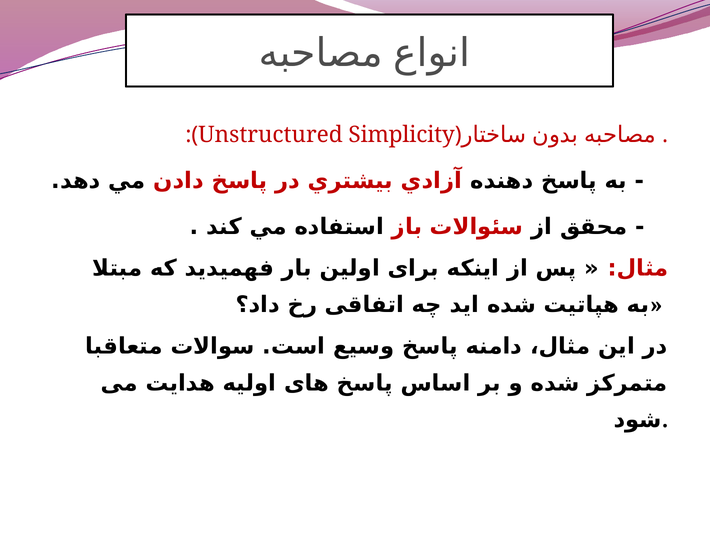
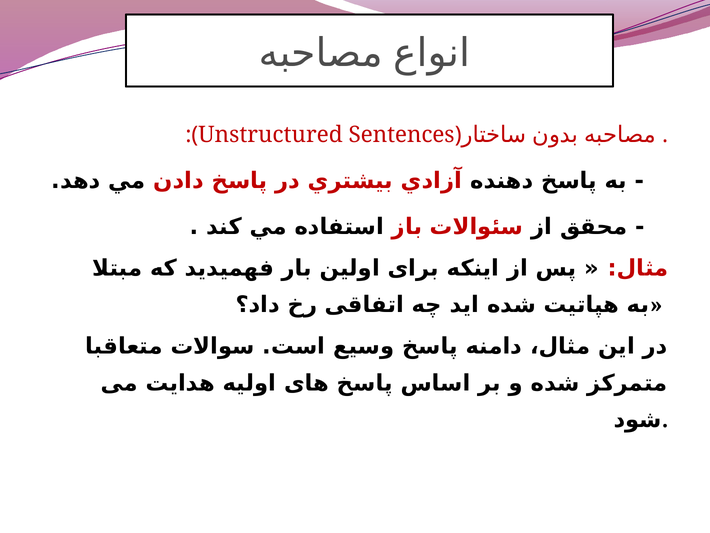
Simplicity: Simplicity -> Sentences (402, 135)
